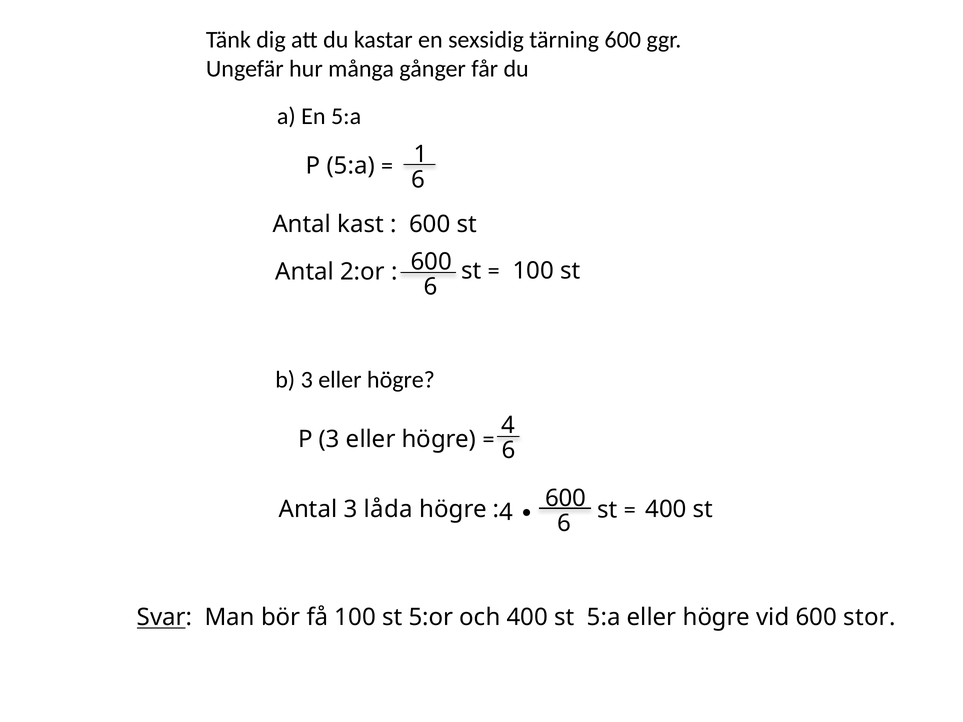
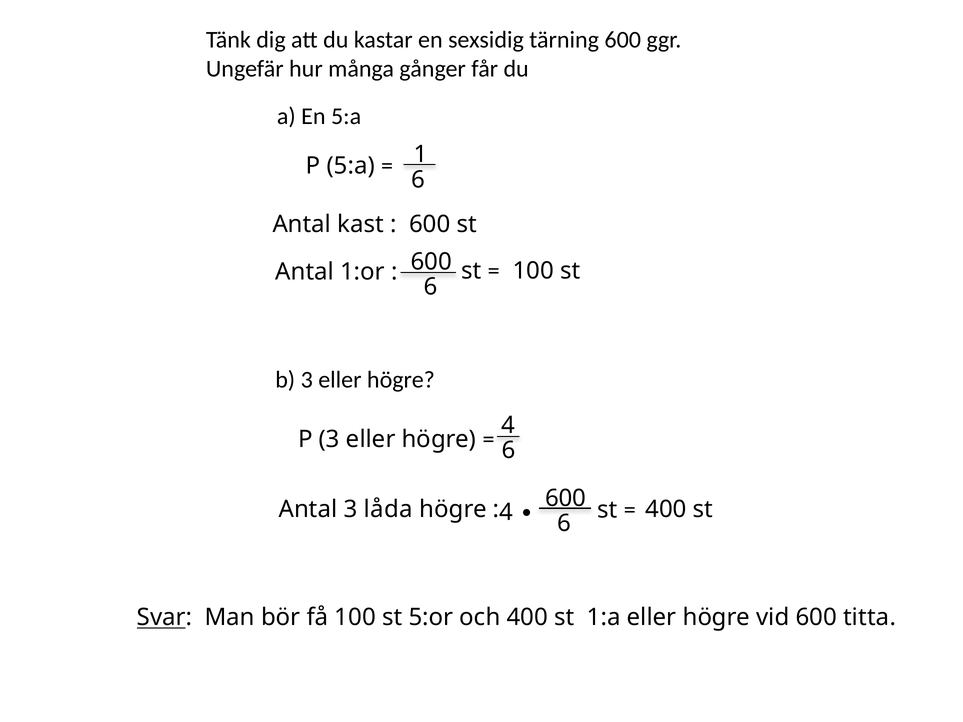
2:or: 2:or -> 1:or (363, 272)
st 5:a: 5:a -> 1:a (604, 617)
stor: stor -> titta (870, 617)
